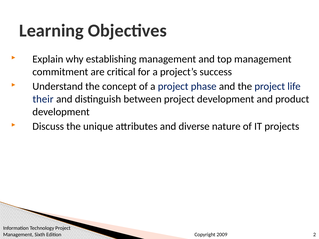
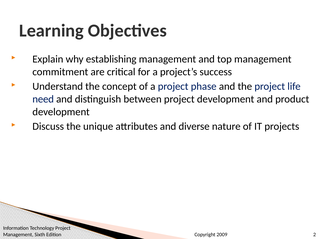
their: their -> need (43, 99)
